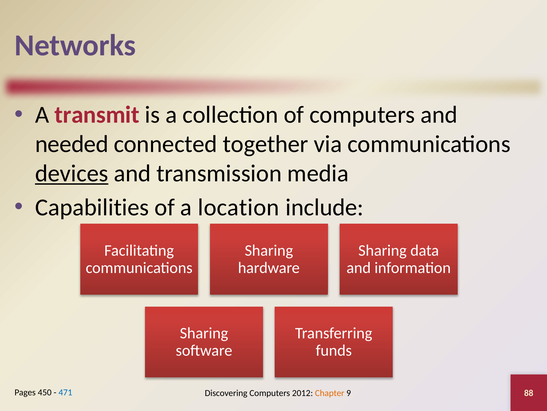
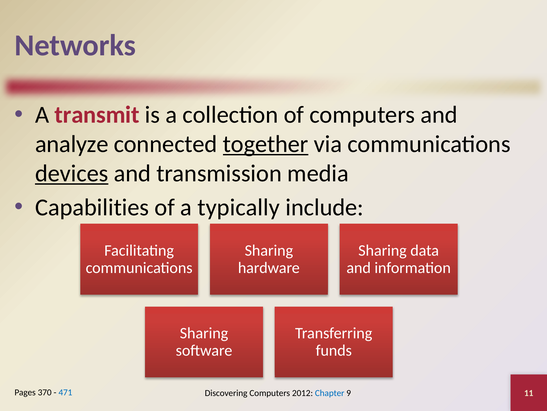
needed: needed -> analyze (72, 144)
together underline: none -> present (266, 144)
location: location -> typically (239, 207)
450: 450 -> 370 (45, 392)
Chapter colour: orange -> blue (330, 393)
88: 88 -> 11 (529, 393)
